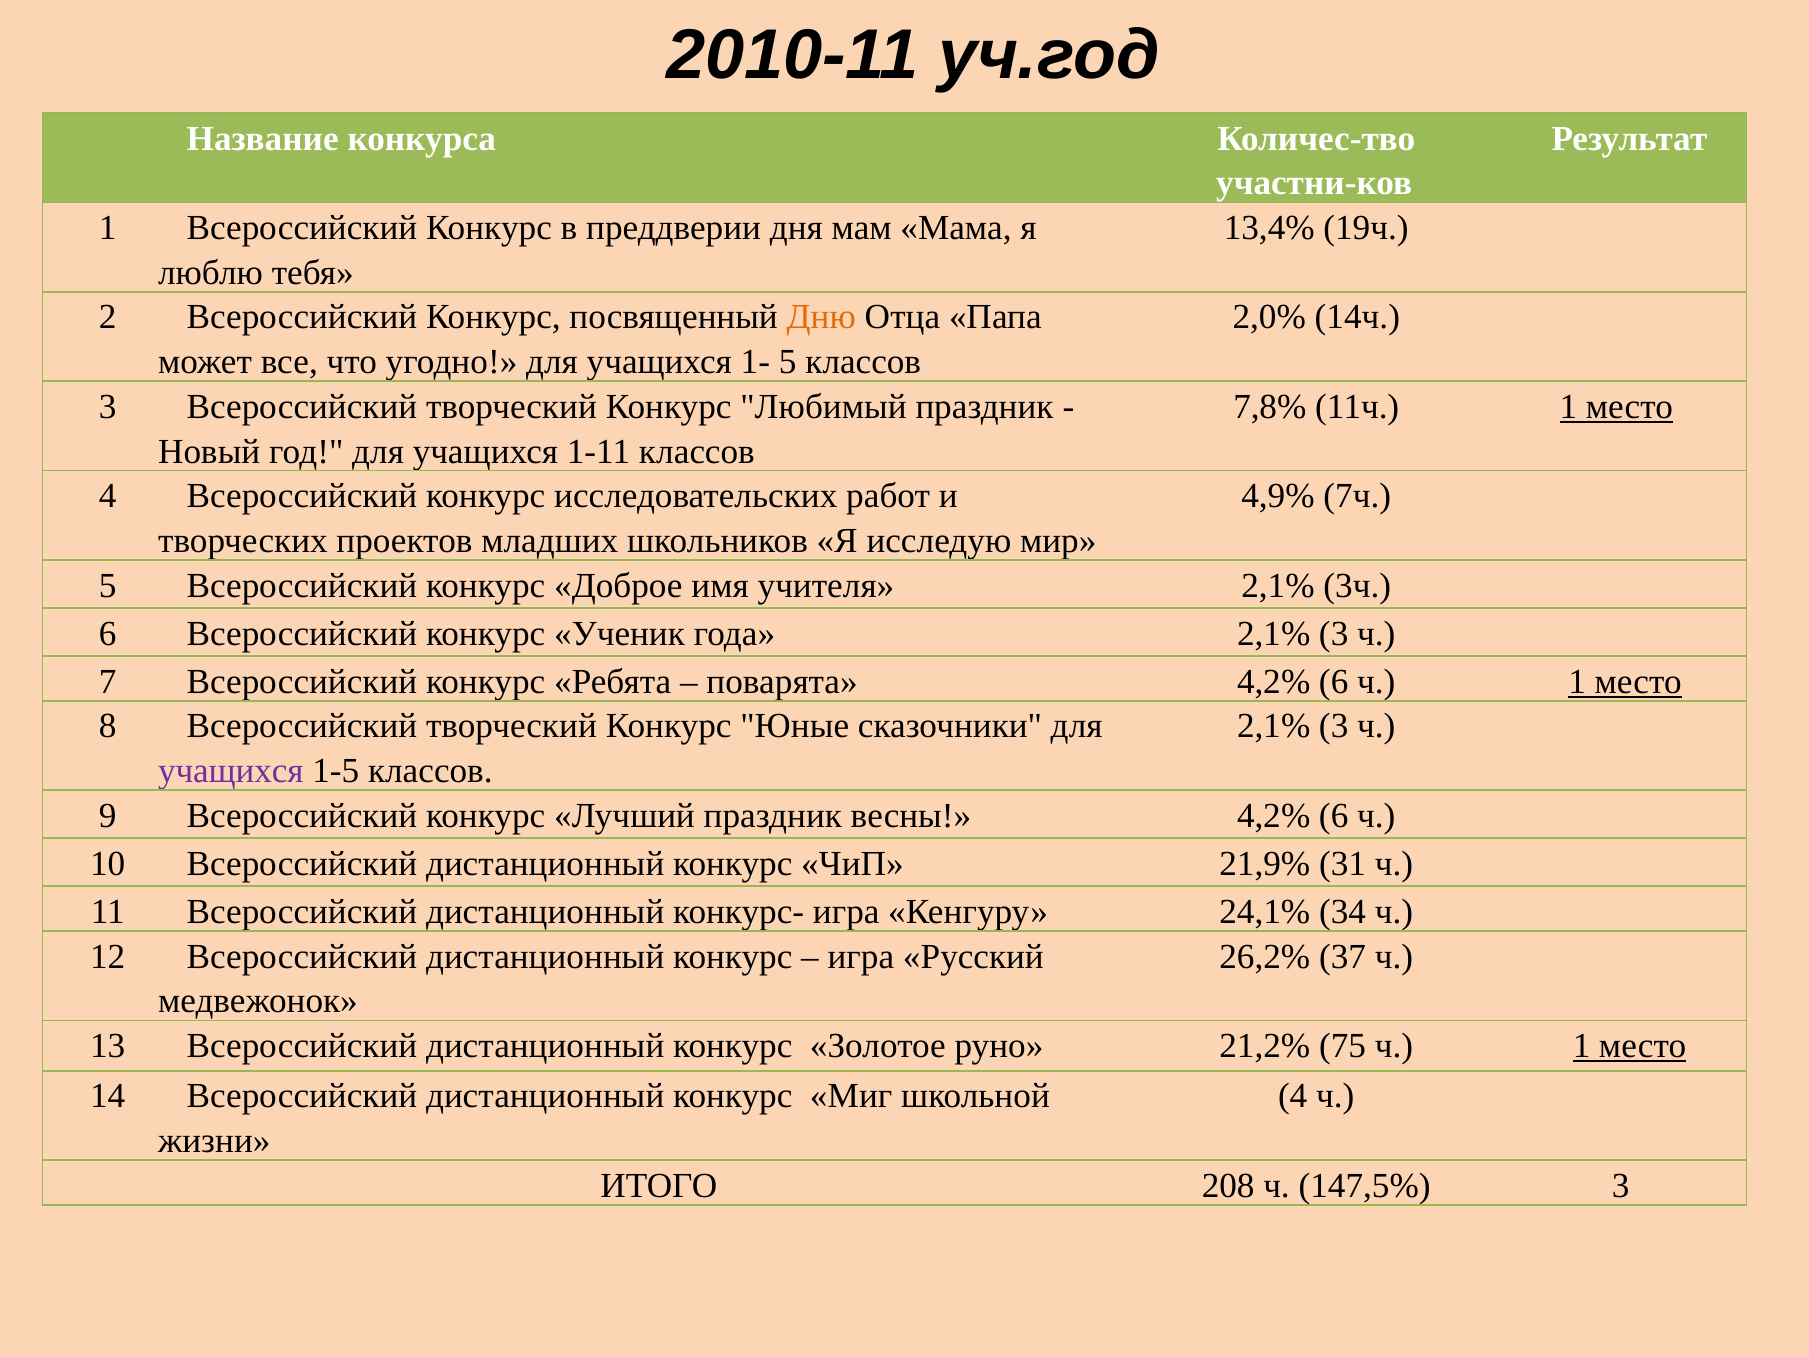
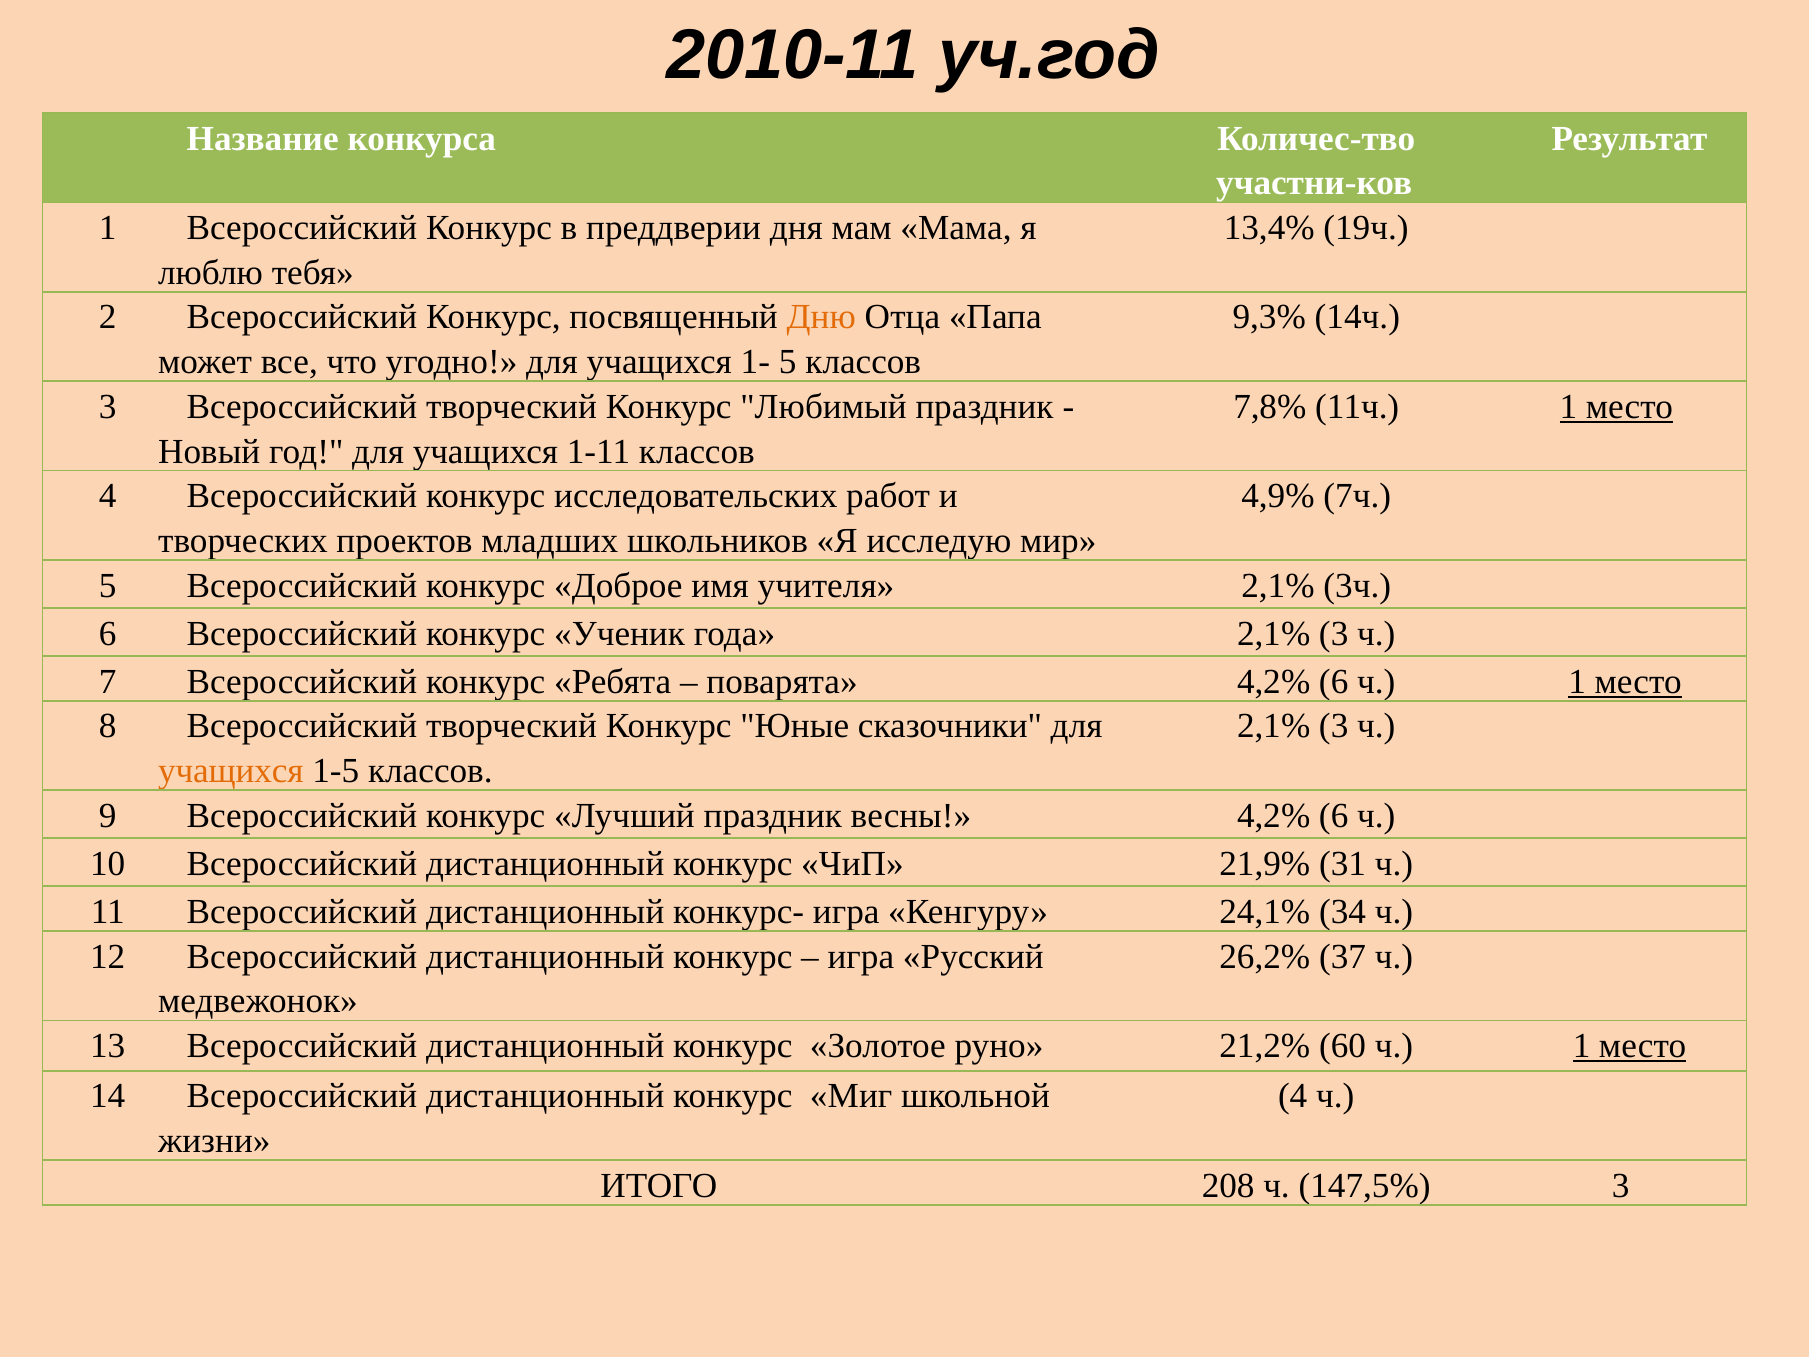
2,0%: 2,0% -> 9,3% (1269, 317)
учащихся colour: purple -> orange (231, 771)
75: 75 -> 60 (1342, 1046)
